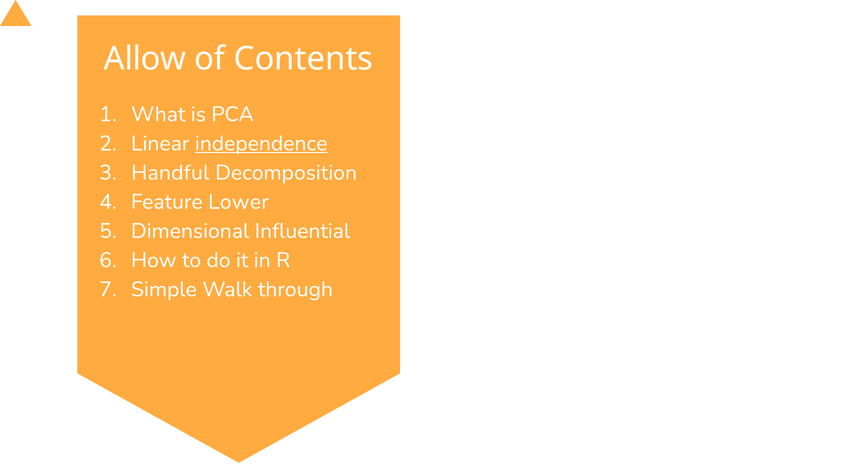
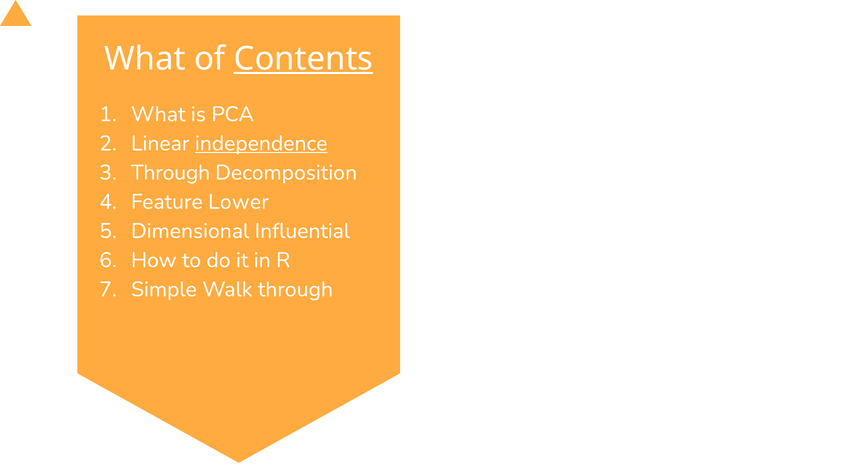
Allow: Allow -> What (145, 59)
Contents underline: none -> present (303, 59)
Handful: Handful -> Through (170, 173)
